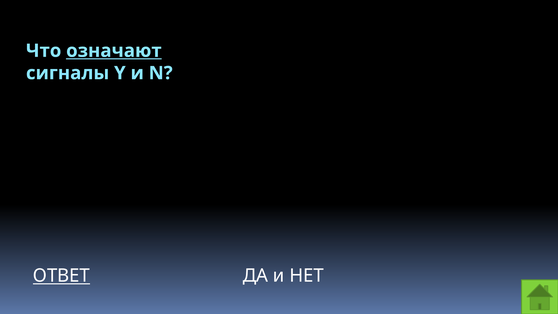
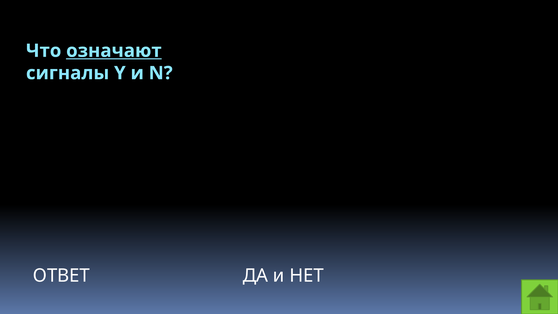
ОТВЕТ underline: present -> none (61, 276)
